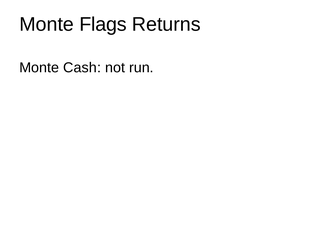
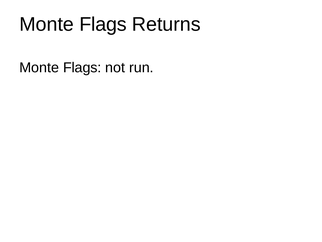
Cash: Cash -> Flags (82, 68)
